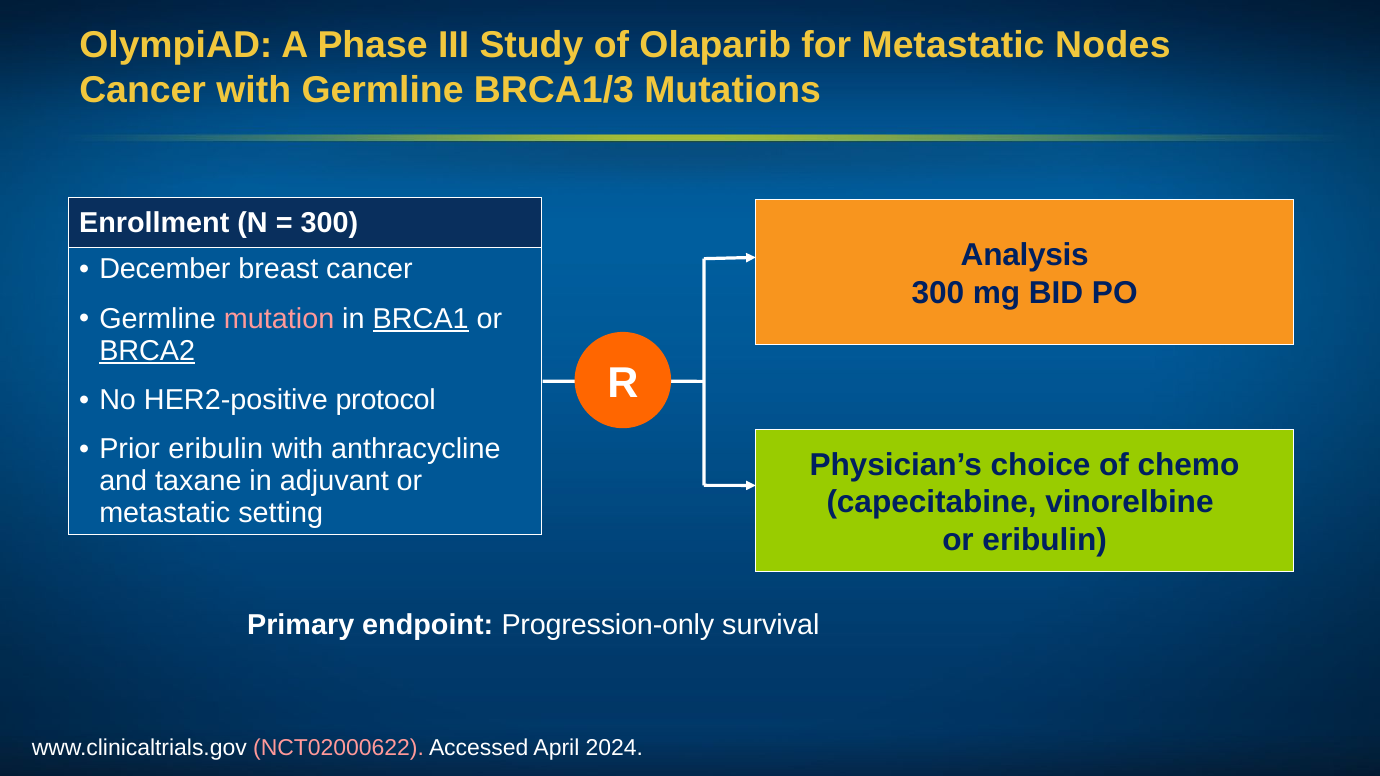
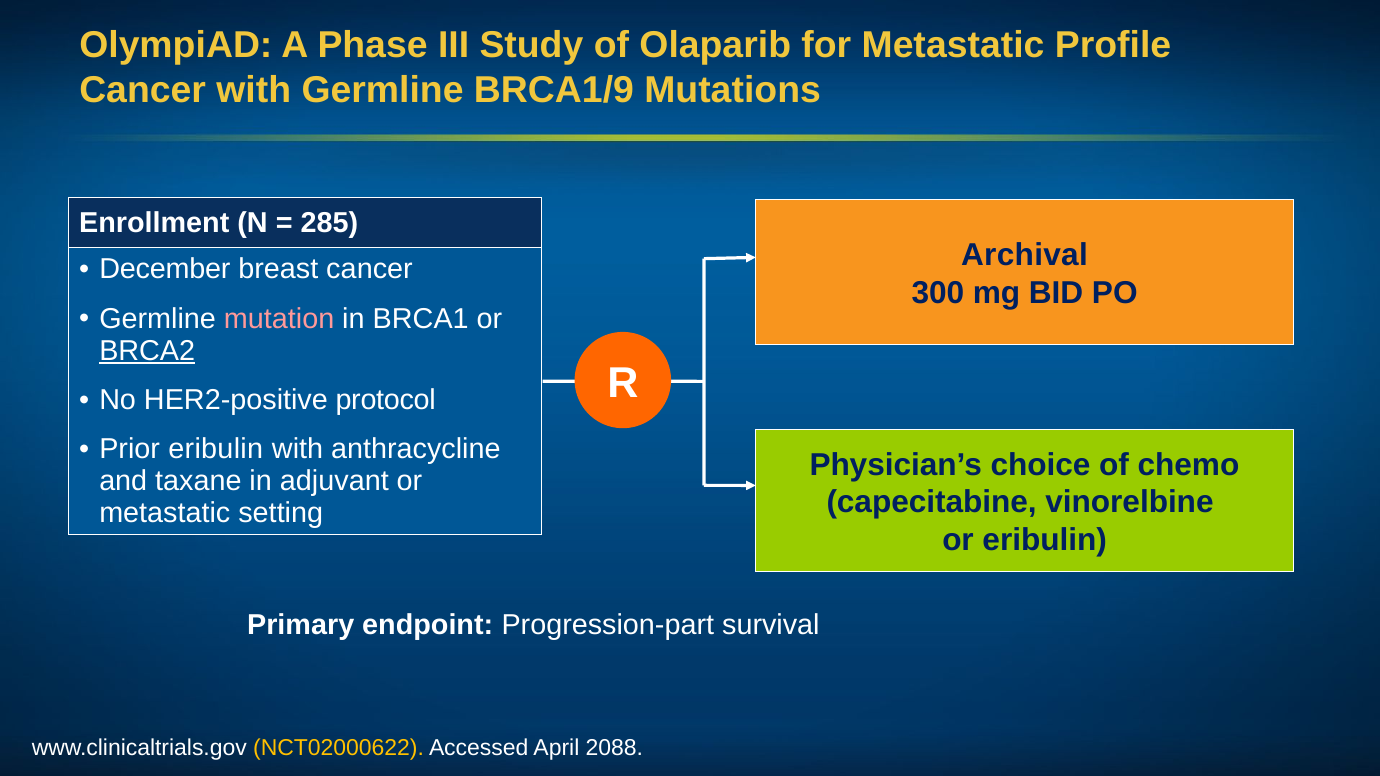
Nodes: Nodes -> Profile (1113, 45)
BRCA1/3: BRCA1/3 -> BRCA1/9 (554, 90)
300: 300 -> 285 (329, 223)
Analysis: Analysis -> Archival (1024, 255)
BRCA1 underline: present -> none (421, 319)
Progression-only: Progression-only -> Progression-part (608, 625)
NCT02000622 colour: pink -> yellow (339, 748)
2024: 2024 -> 2088 (614, 748)
